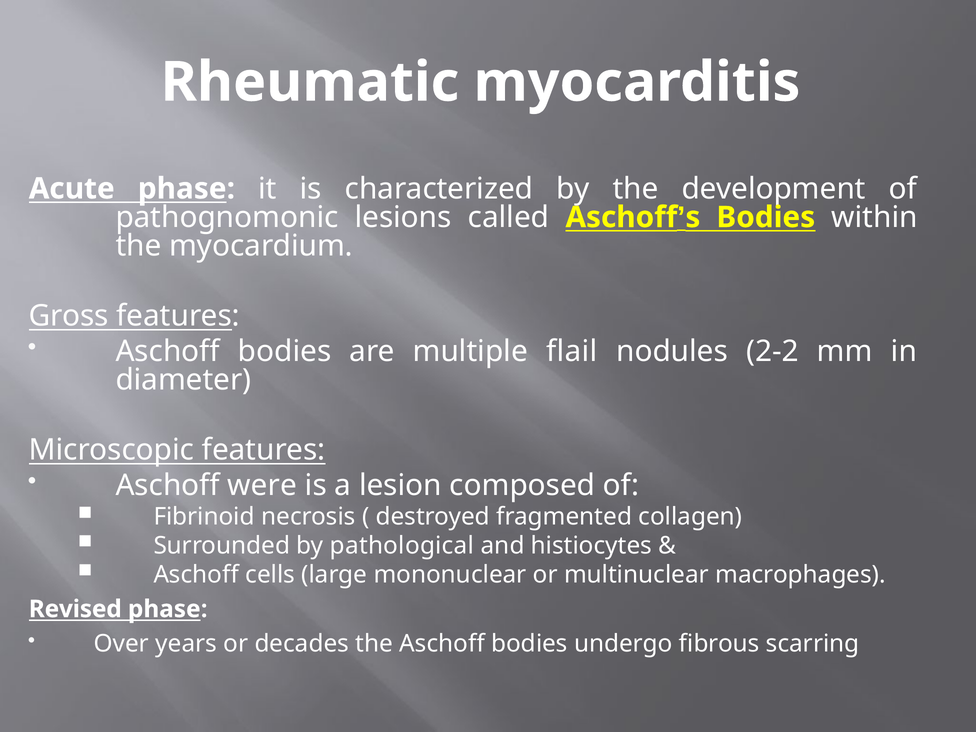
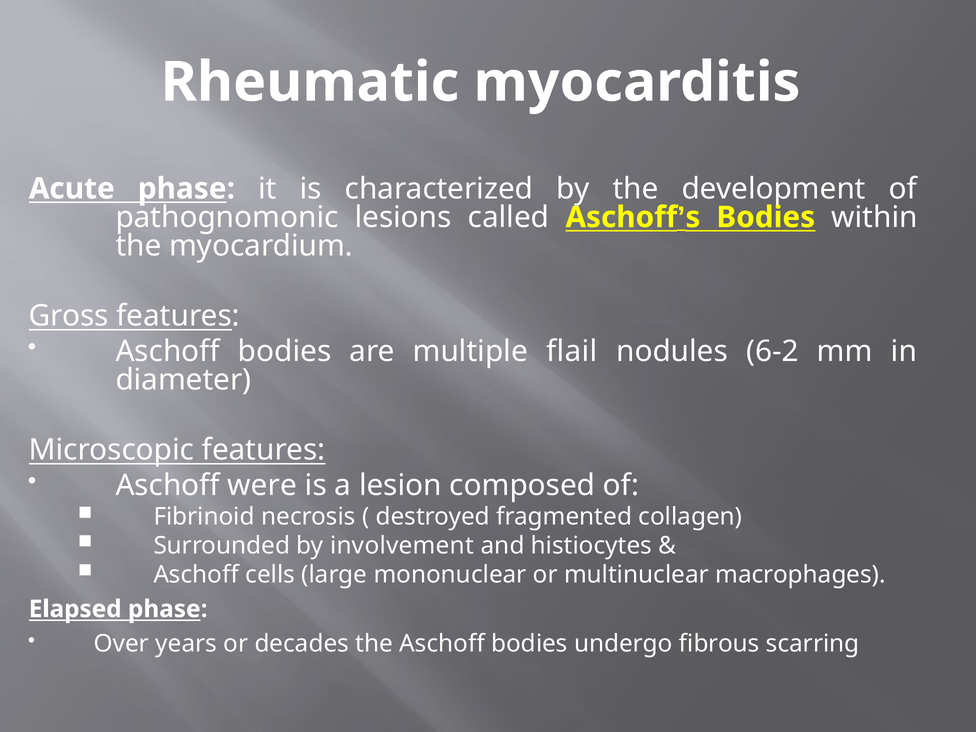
2-2: 2-2 -> 6-2 (772, 351)
pathological: pathological -> involvement (402, 546)
Revised: Revised -> Elapsed (75, 609)
